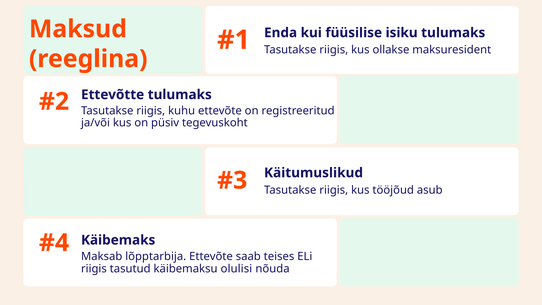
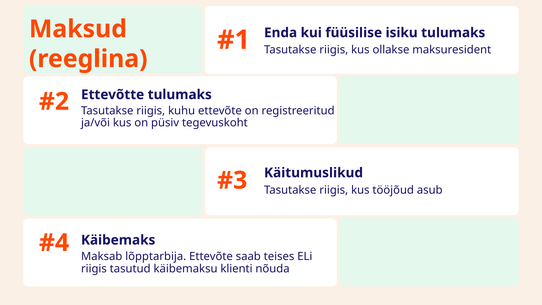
olulisi: olulisi -> klienti (236, 269)
